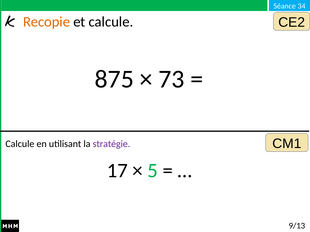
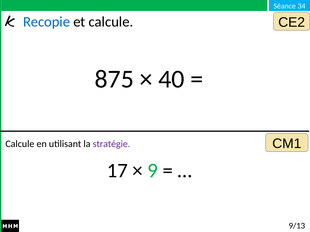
Recopie colour: orange -> blue (47, 22)
73: 73 -> 40 (171, 79)
5: 5 -> 9 (153, 171)
